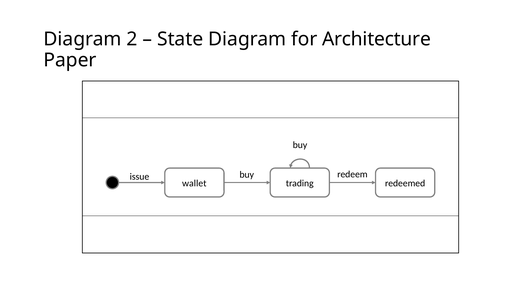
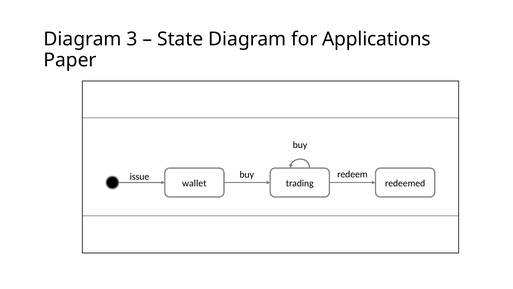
2: 2 -> 3 (132, 39)
Architecture: Architecture -> Applications (376, 39)
